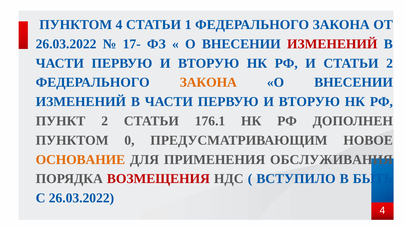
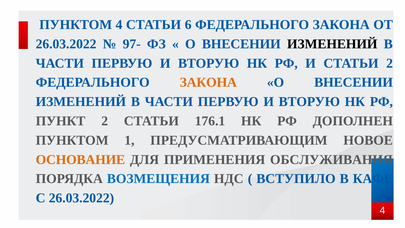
1: 1 -> 6 (188, 25)
17-: 17- -> 97- (132, 44)
ИЗМЕНЕНИЙ colour: red -> black (332, 44)
0: 0 -> 1 (129, 140)
ВОЗМЕЩЕНИЯ colour: red -> blue (158, 179)
БЫТЬ: БЫТЬ -> КАФЕ (373, 179)
